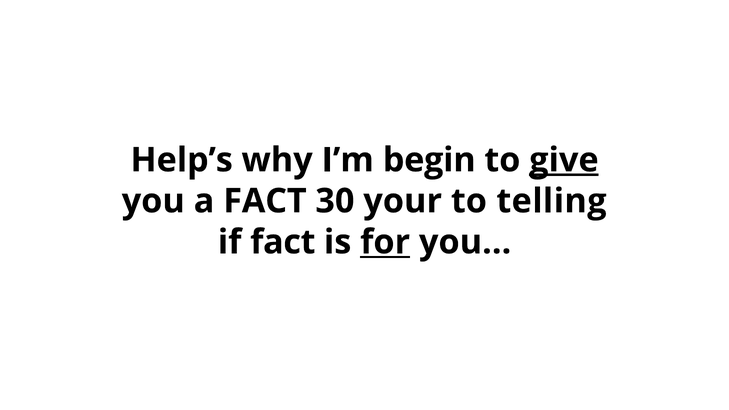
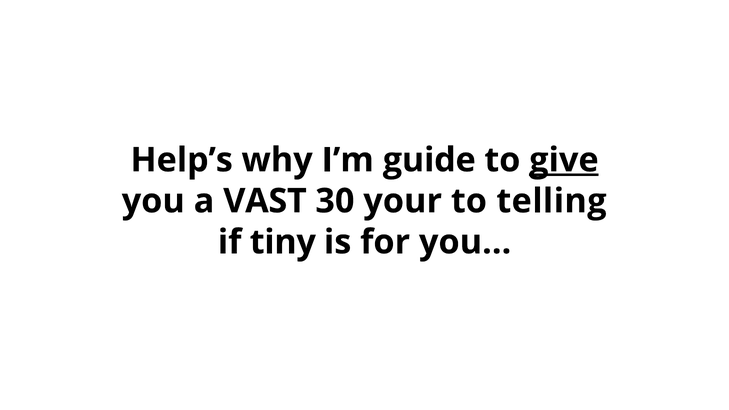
begin: begin -> guide (429, 160)
a FACT: FACT -> VAST (265, 201)
if fact: fact -> tiny (283, 242)
for underline: present -> none (385, 242)
